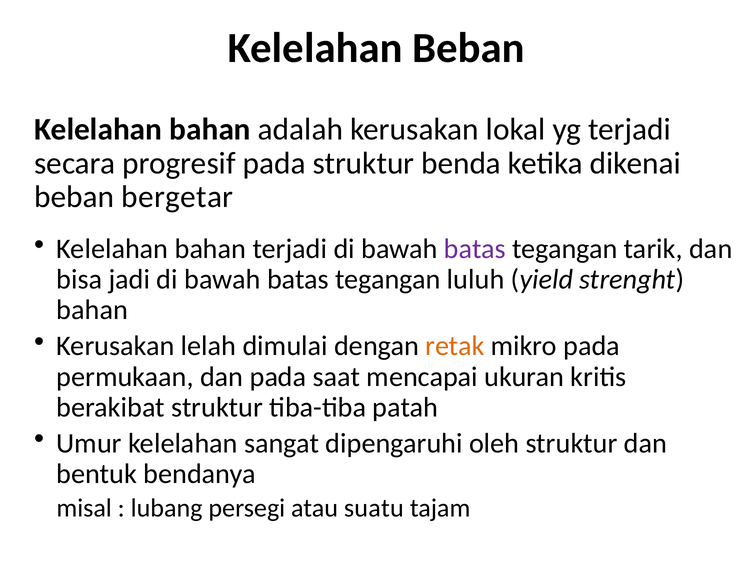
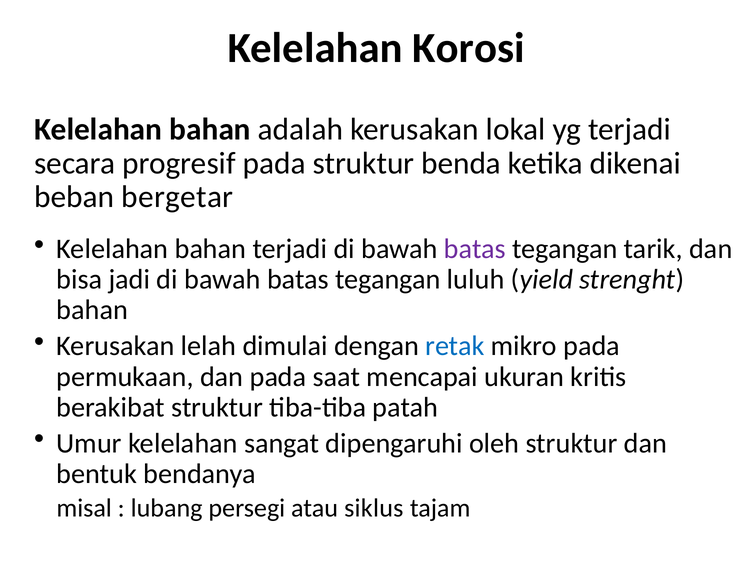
Kelelahan Beban: Beban -> Korosi (469, 48)
retak colour: orange -> blue (455, 346)
suatu: suatu -> siklus (374, 508)
